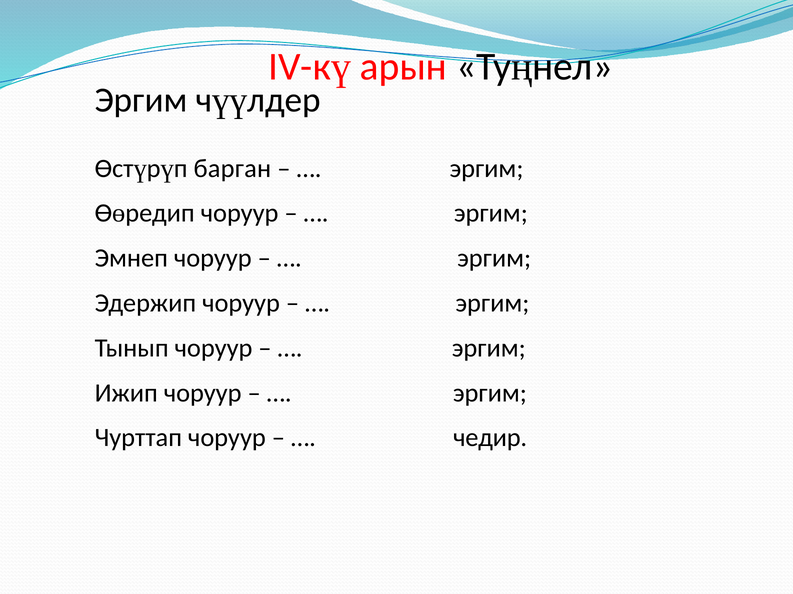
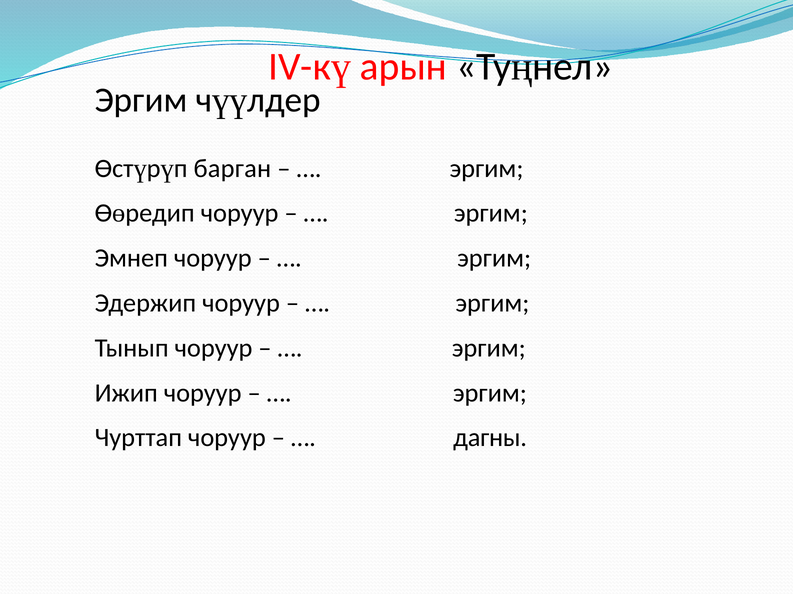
чедир: чедир -> дагны (490, 438)
